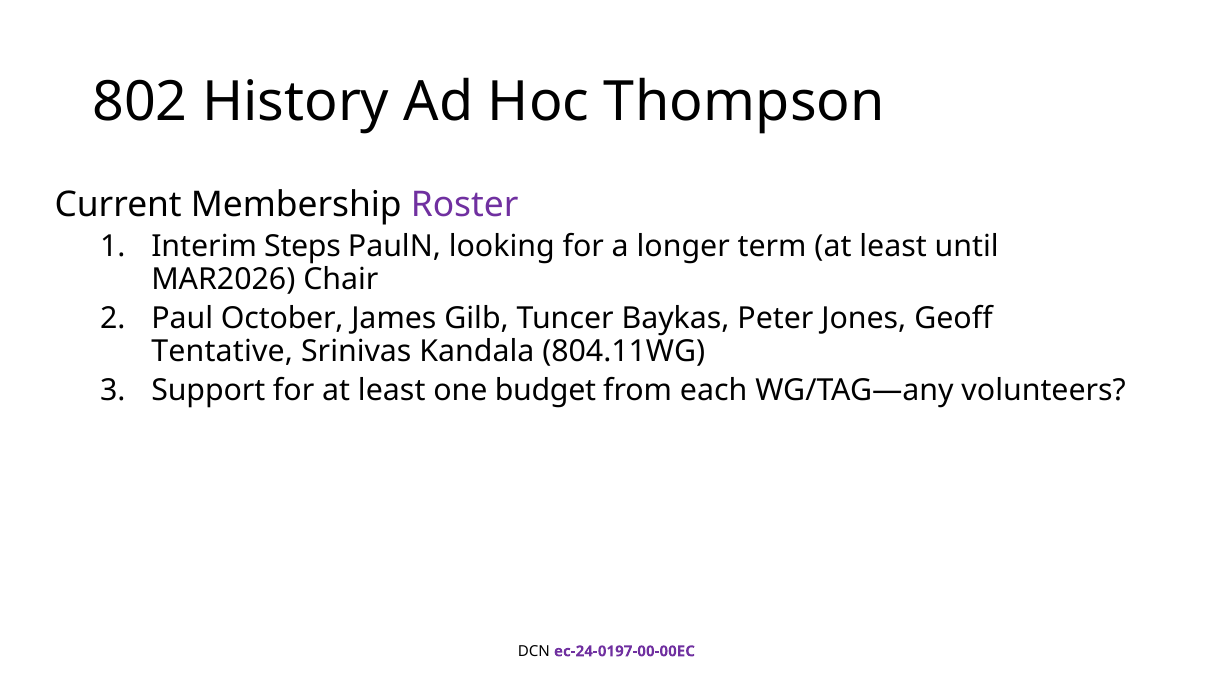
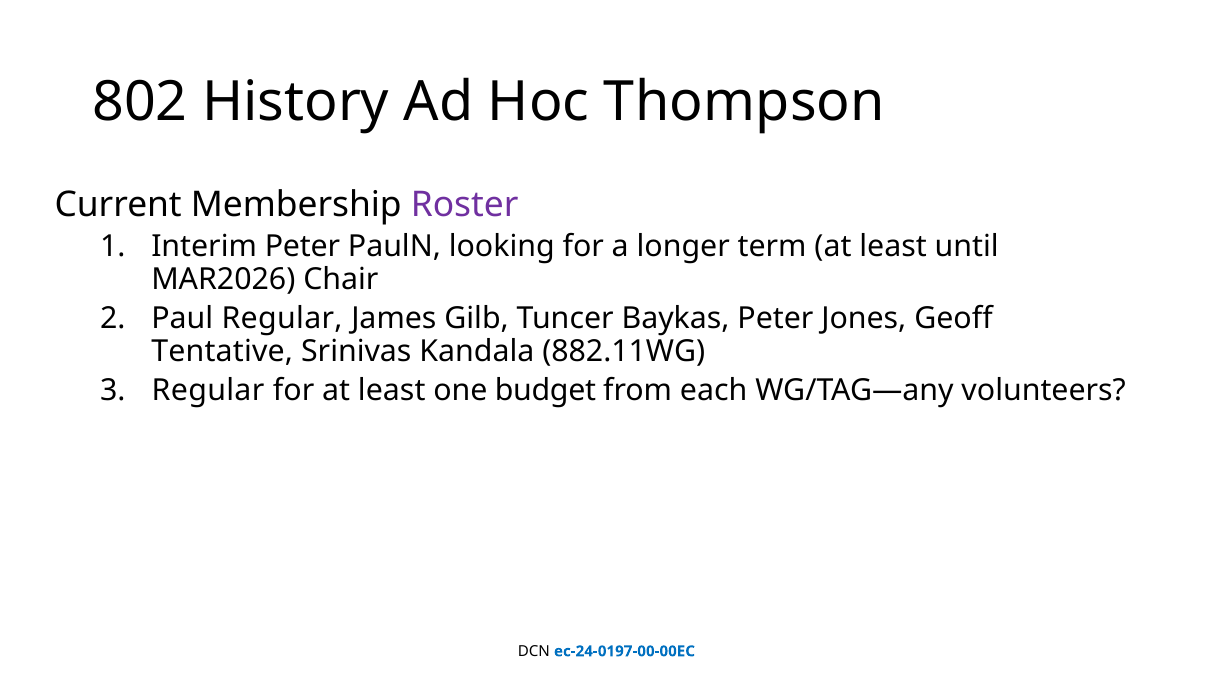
Interim Steps: Steps -> Peter (302, 247)
Paul October: October -> Regular (282, 319)
804.11WG: 804.11WG -> 882.11WG (624, 351)
Support: Support -> Regular (208, 390)
ec-24-0197-00-00EC colour: purple -> blue (624, 652)
